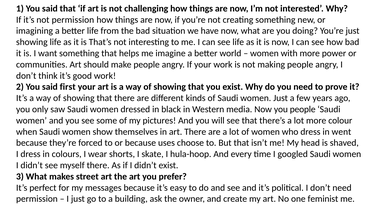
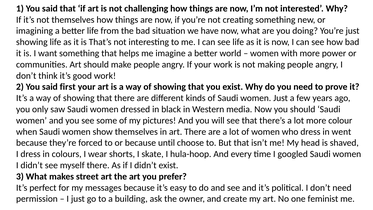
not permission: permission -> themselves (73, 20)
you people: people -> should (303, 109)
uses: uses -> until (167, 143)
